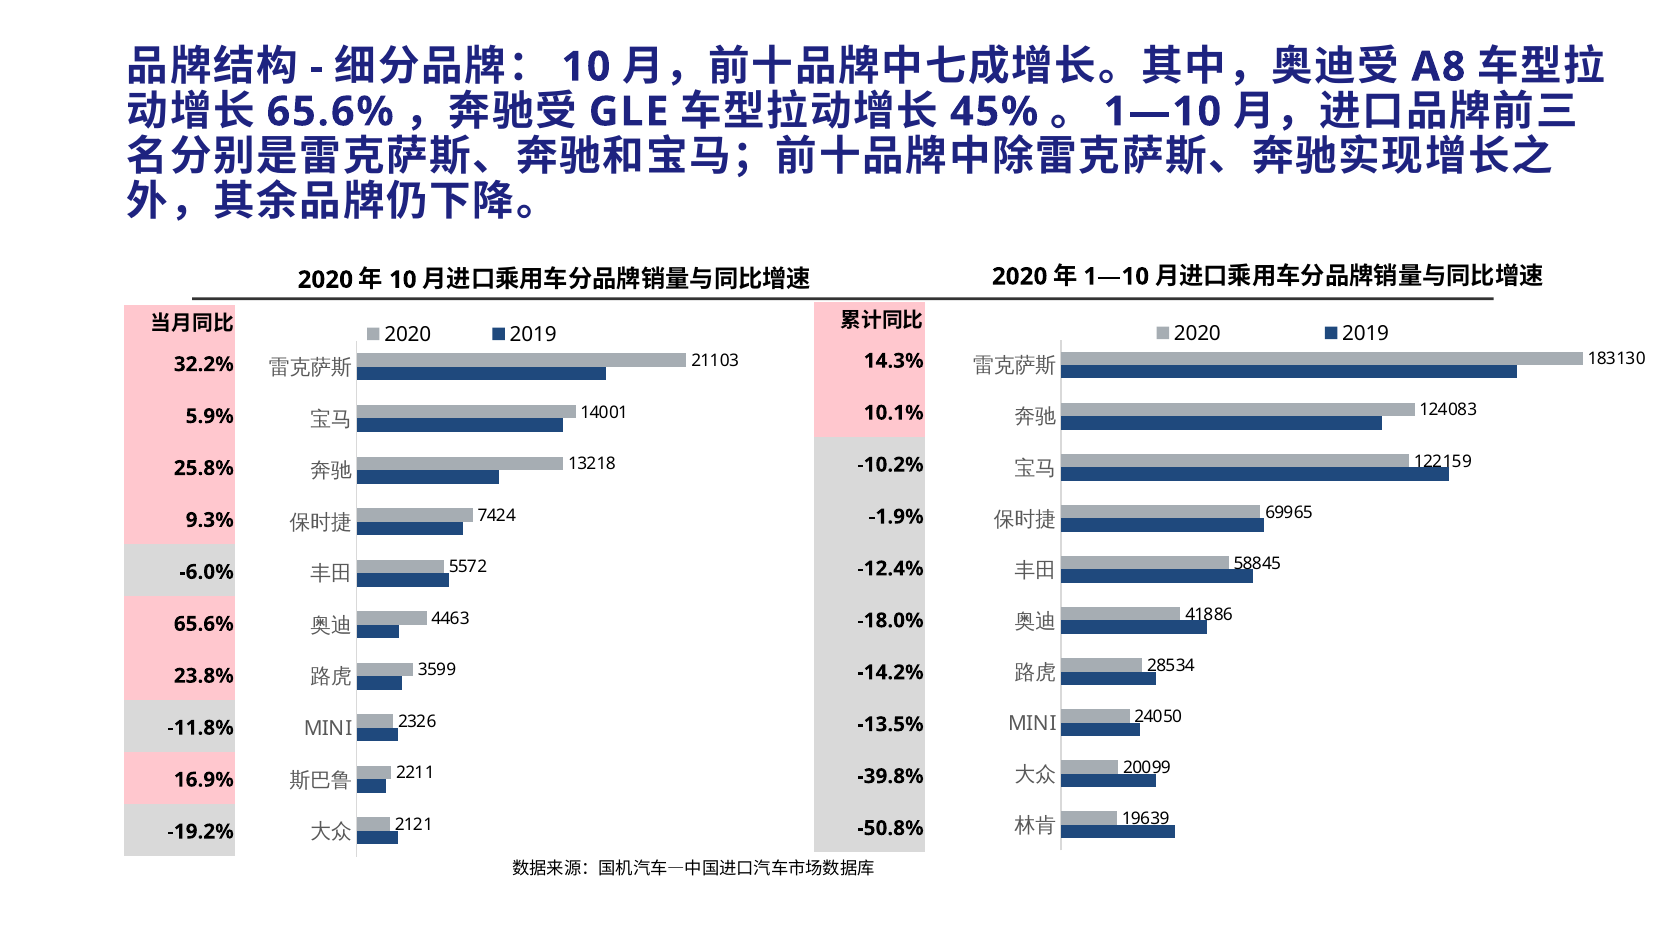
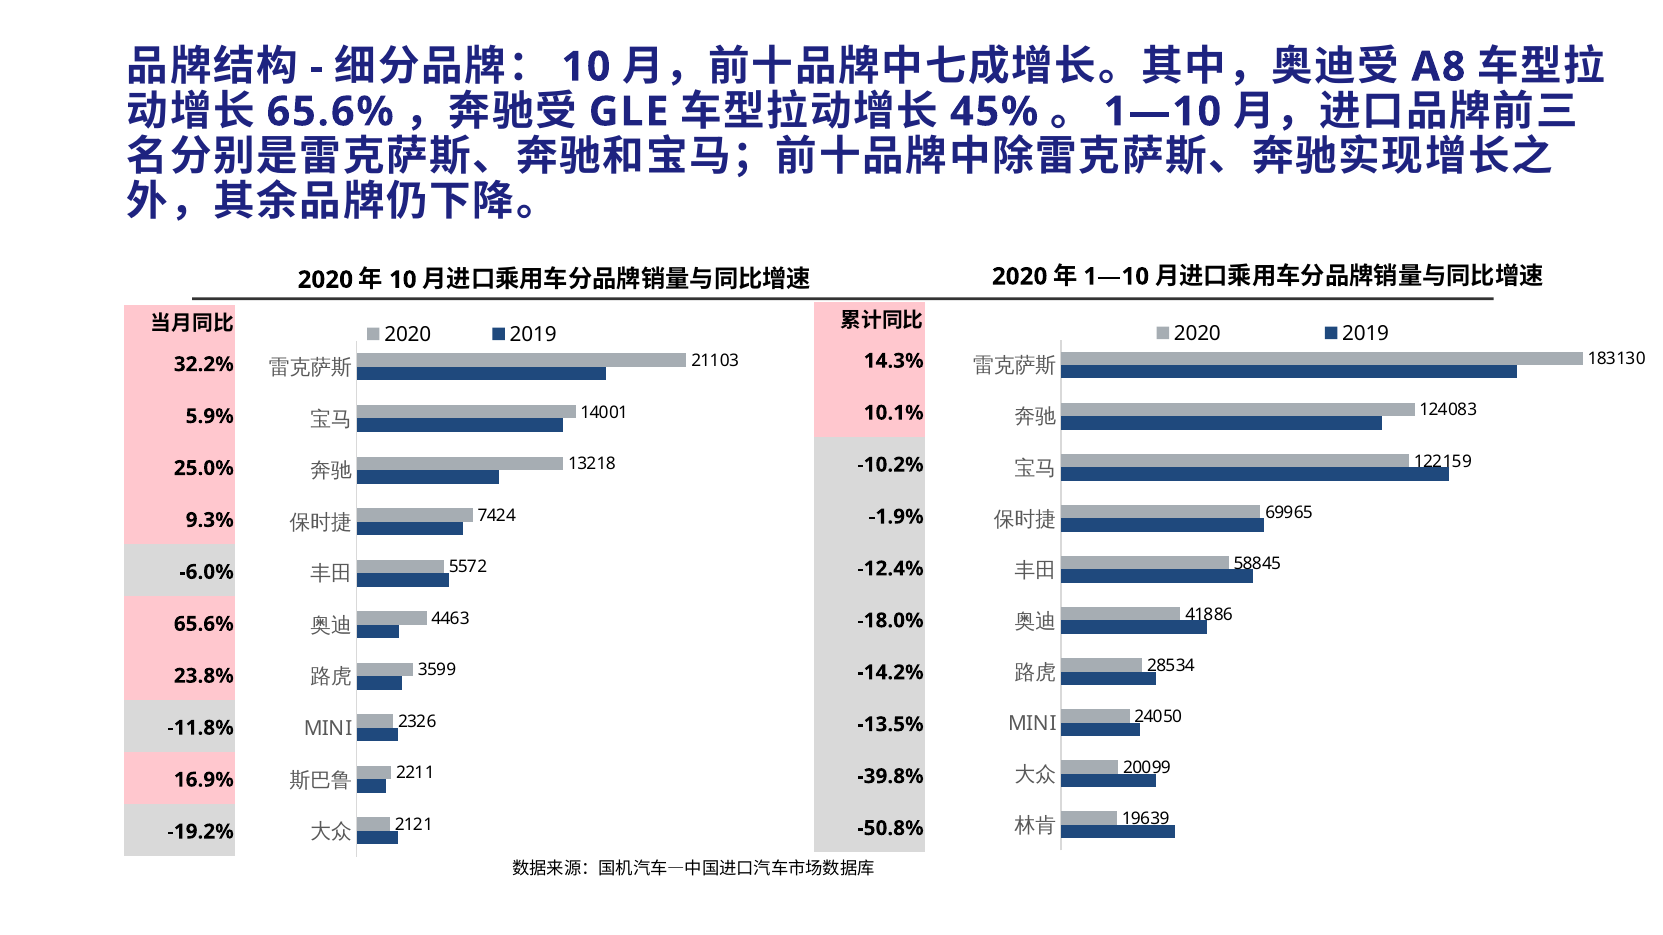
25.8%: 25.8% -> 25.0% (204, 468)
